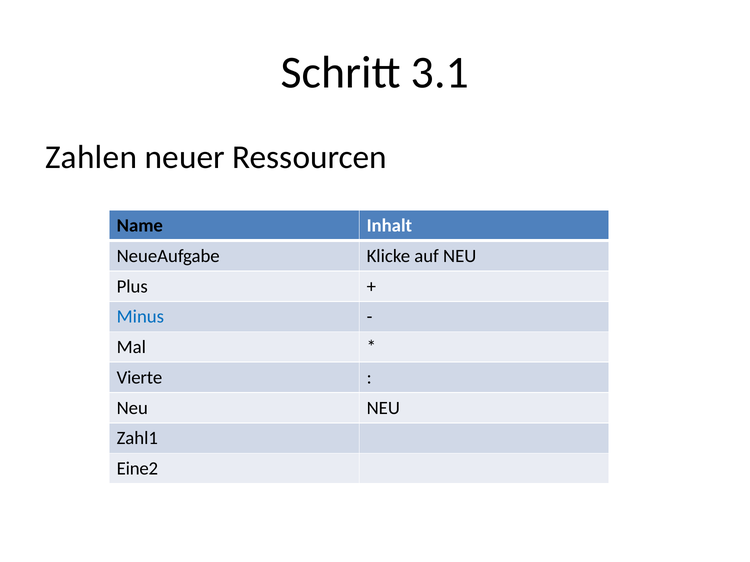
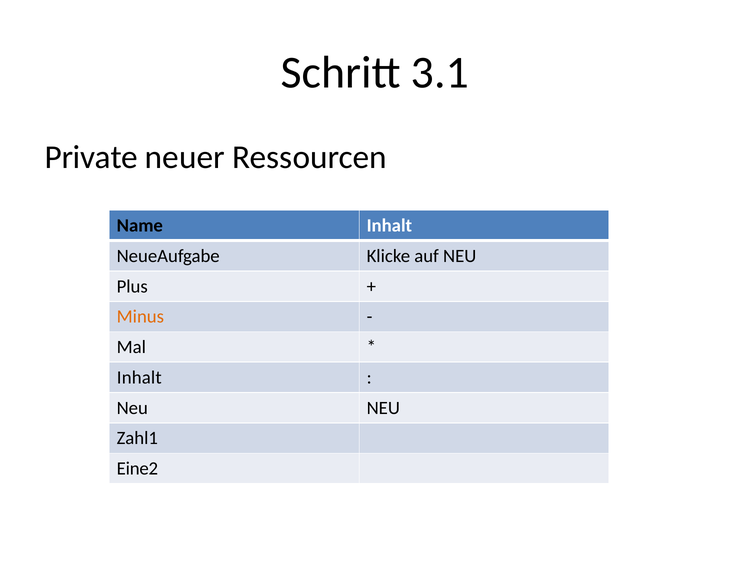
Zahlen: Zahlen -> Private (91, 157)
Minus colour: blue -> orange (140, 317)
Vierte: Vierte -> Inhalt (139, 378)
